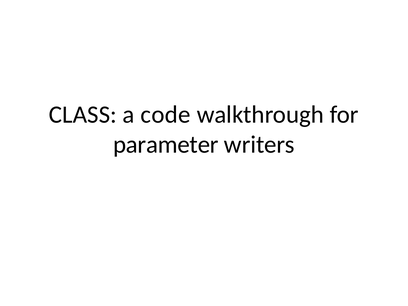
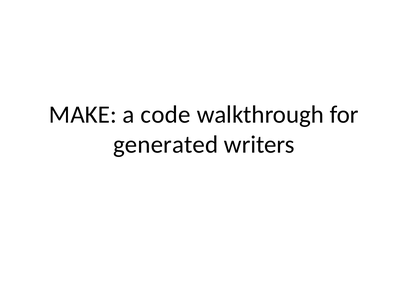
CLASS: CLASS -> MAKE (83, 115)
parameter: parameter -> generated (166, 145)
